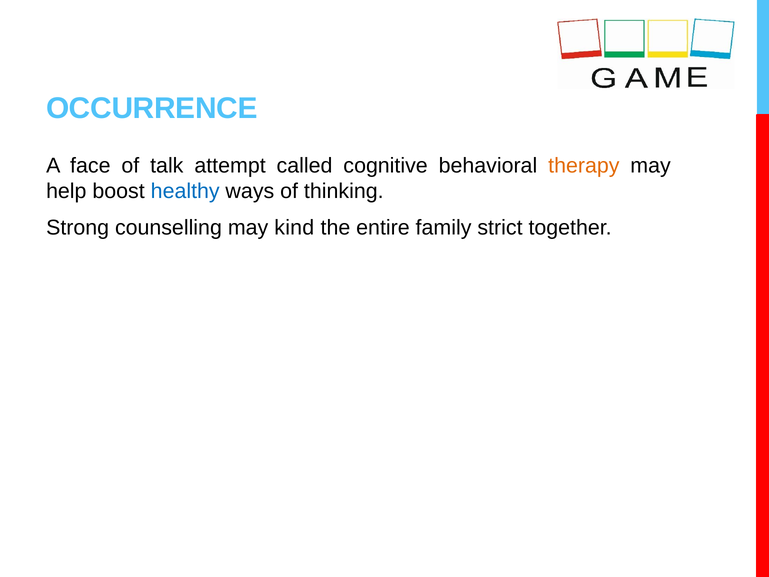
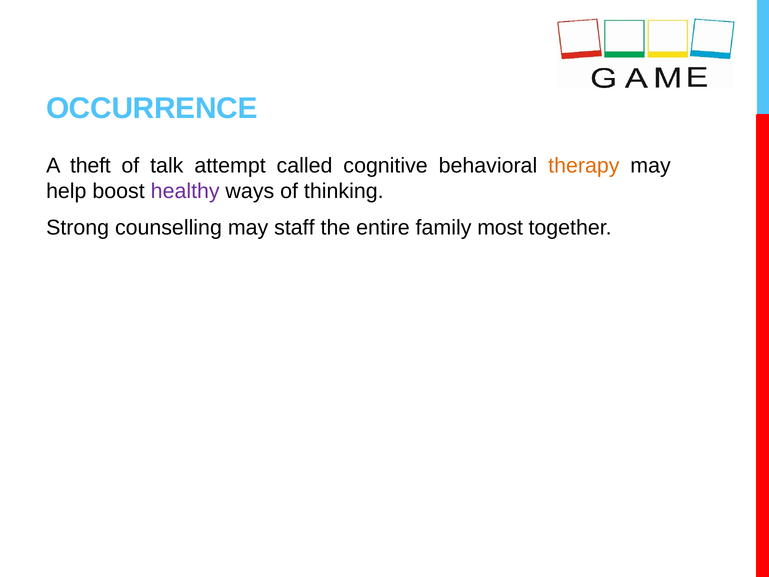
face: face -> theft (90, 166)
healthy colour: blue -> purple (185, 191)
kind: kind -> staff (294, 228)
strict: strict -> most (500, 228)
